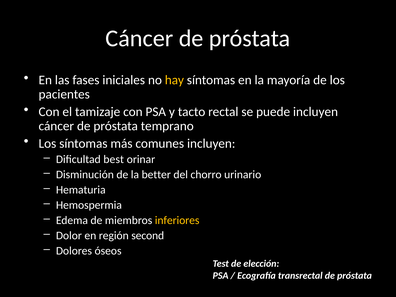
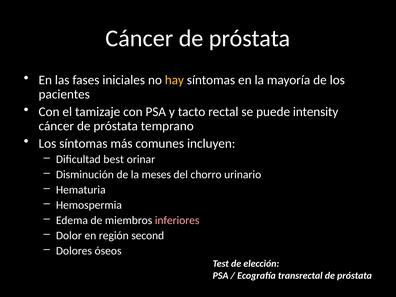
puede incluyen: incluyen -> intensity (316, 112)
better: better -> meses (156, 175)
inferiores colour: yellow -> pink (177, 220)
